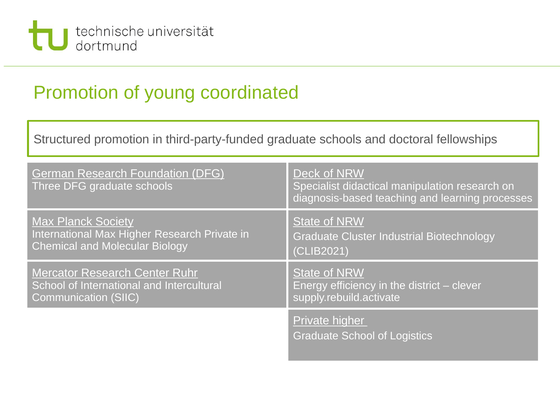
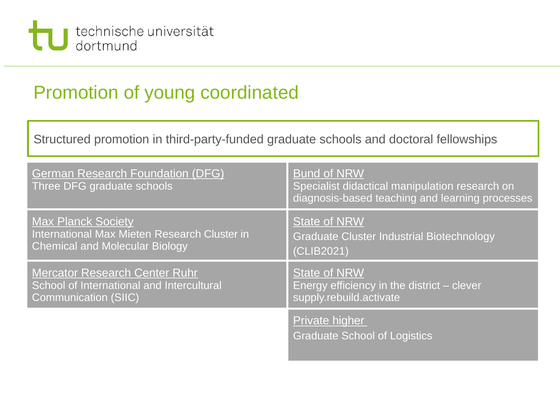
Deck: Deck -> Bund (307, 174)
Max Higher: Higher -> Mieten (135, 234)
Research Private: Private -> Cluster (221, 234)
